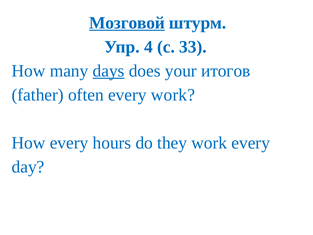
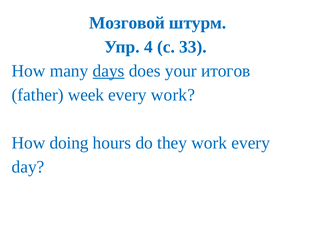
Мозговой underline: present -> none (127, 23)
often: often -> week (86, 95)
How every: every -> doing (69, 143)
